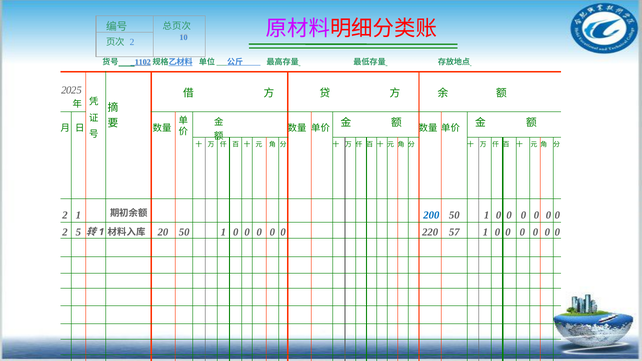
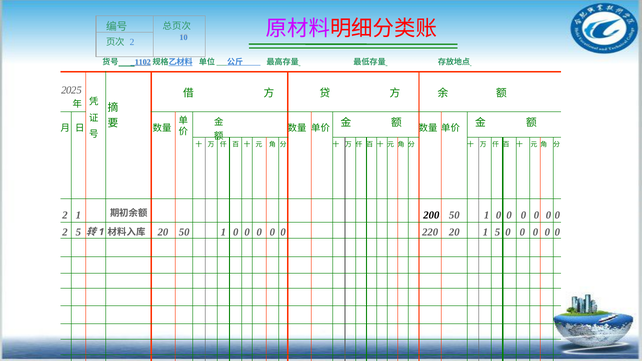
200 colour: blue -> black (431, 215)
220 57: 57 -> 20 (454, 232)
0: 0 -> 5 (497, 232)
